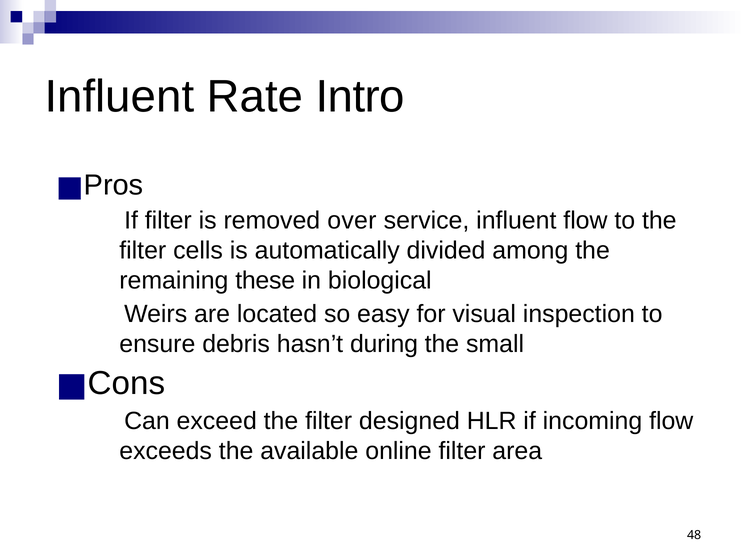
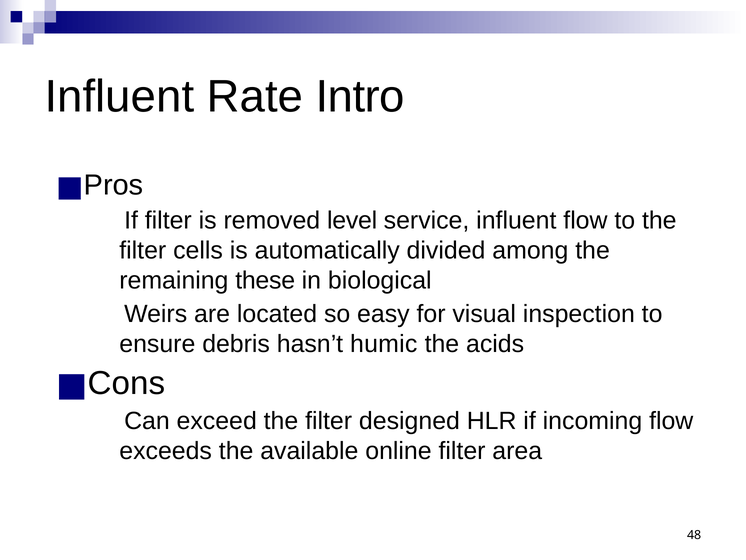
over: over -> level (352, 221)
during: during -> humic (384, 344)
small: small -> acids (495, 344)
